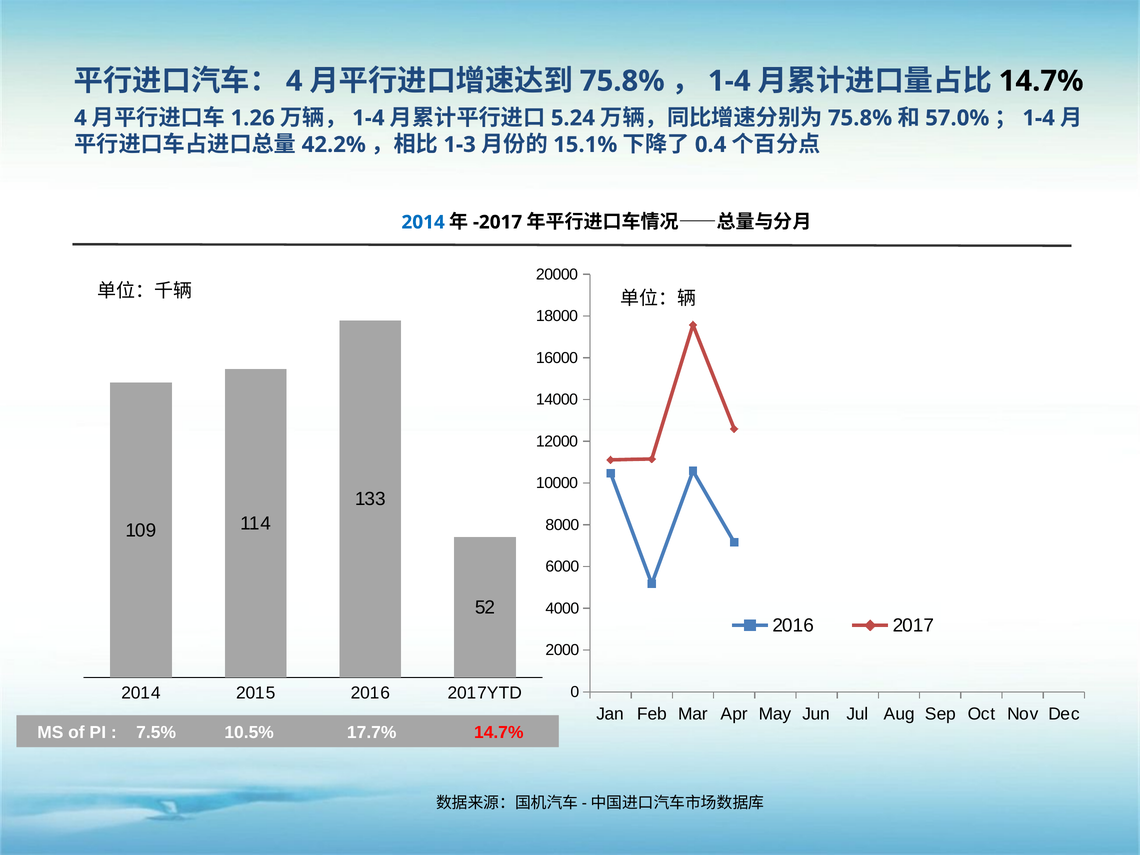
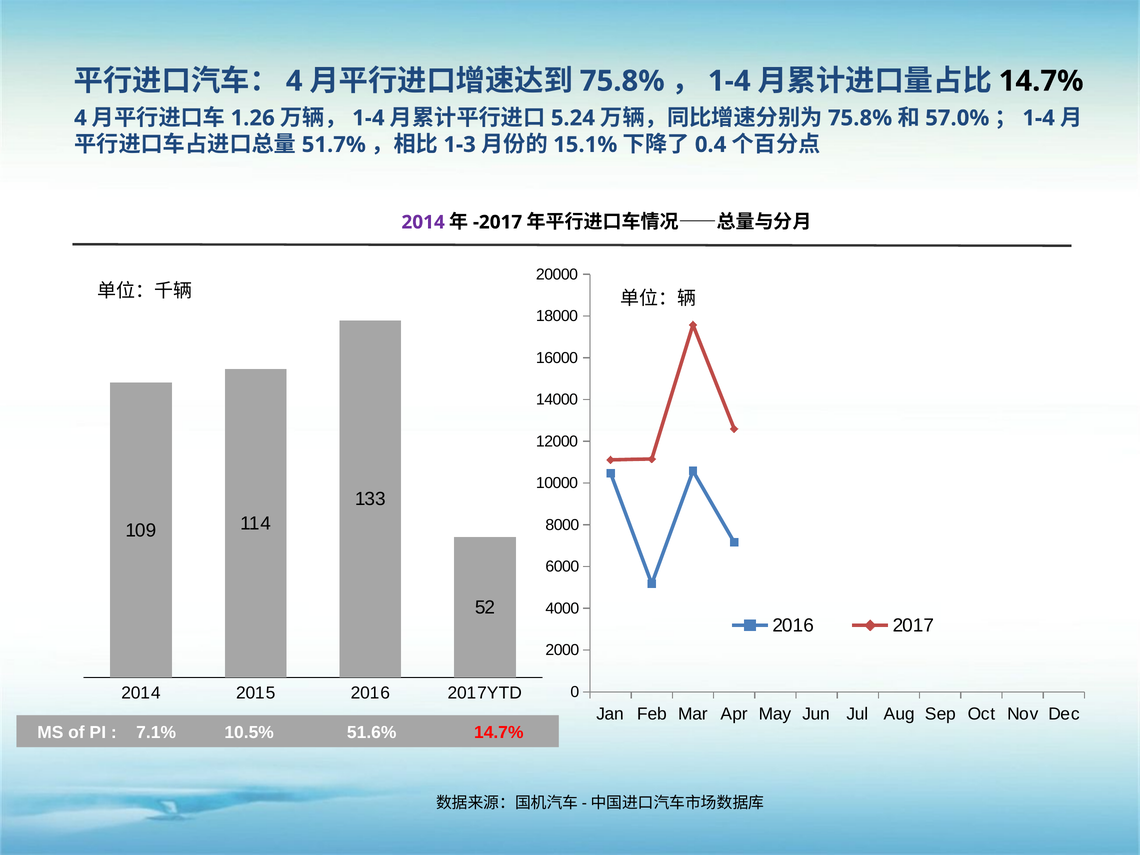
42.2%: 42.2% -> 51.7% (334, 145)
2014 colour: blue -> purple (423, 222)
7.5%: 7.5% -> 7.1% (156, 732)
17.7%: 17.7% -> 51.6% (372, 732)
